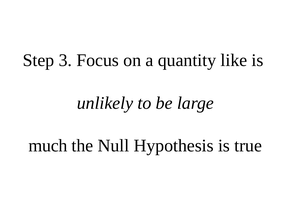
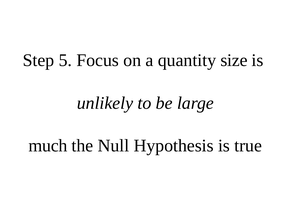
3: 3 -> 5 (65, 60)
like: like -> size (234, 60)
